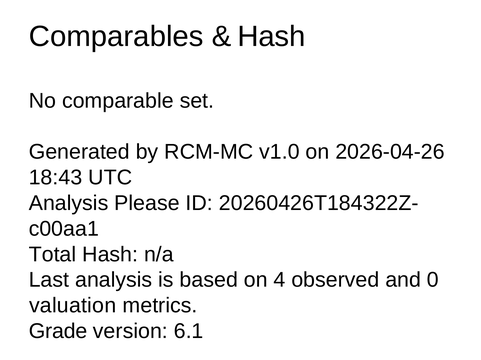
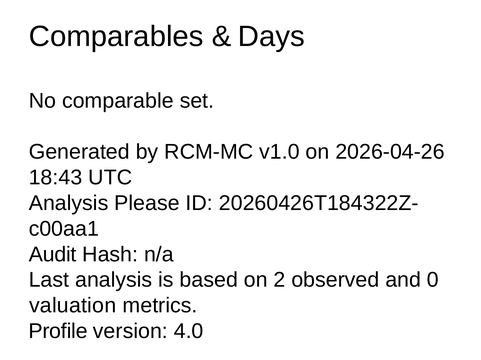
Hash: Hash -> Days (271, 37)
Total: Total -> Audit (53, 255)
4: 4 -> 2 (280, 280)
Grade: Grade -> Profile (58, 332)
6.1: 6.1 -> 4.0 (189, 332)
